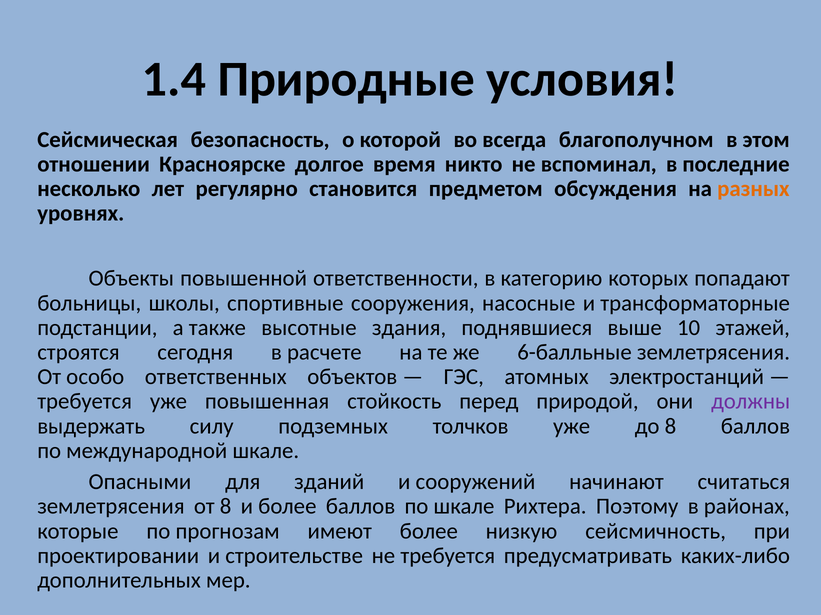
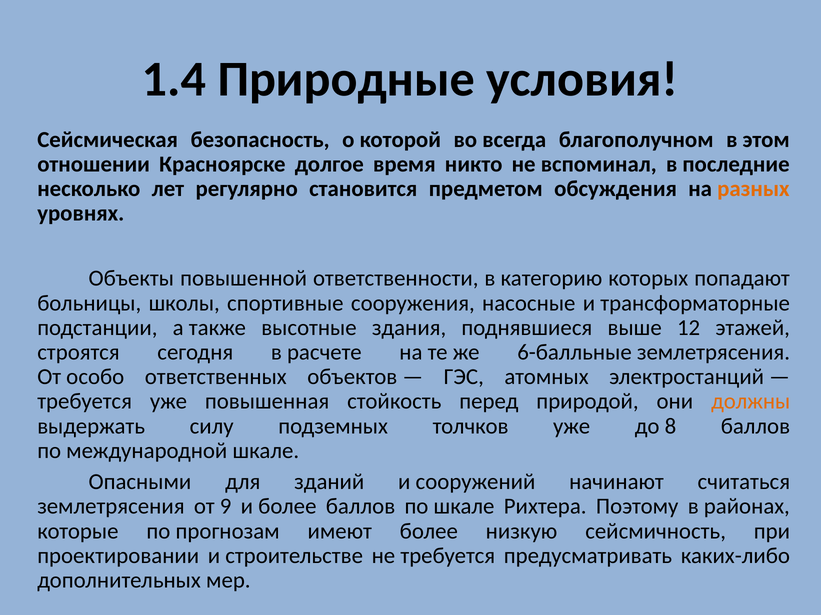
10: 10 -> 12 (689, 328)
должны colour: purple -> orange (751, 402)
от 8: 8 -> 9 (226, 507)
